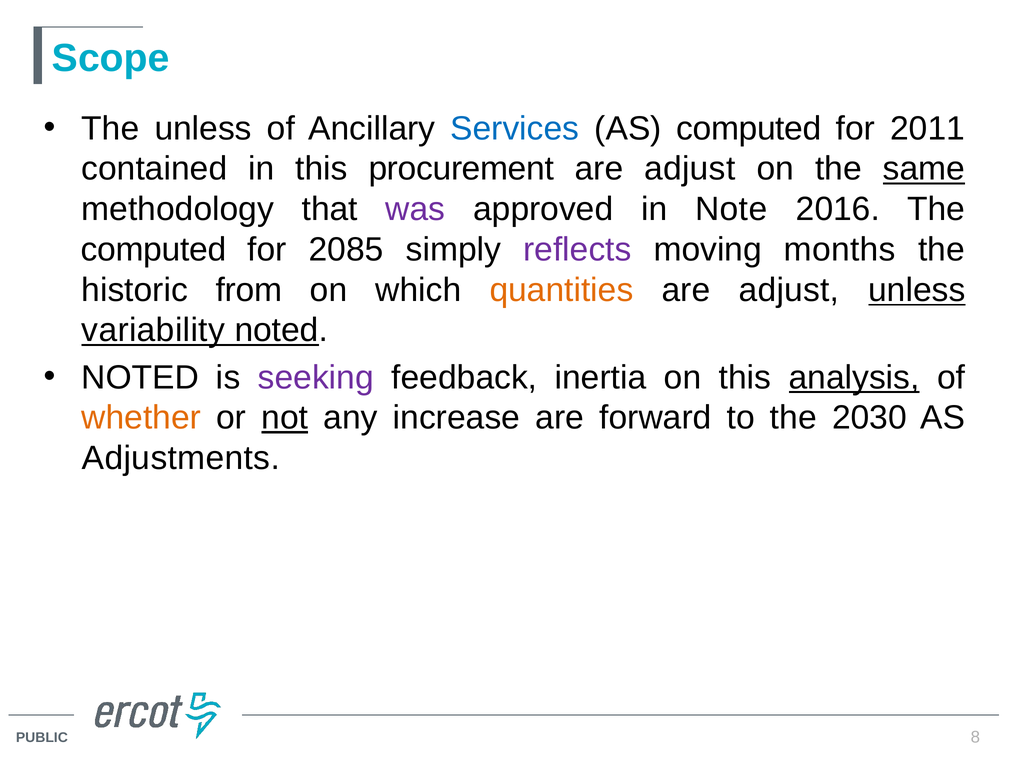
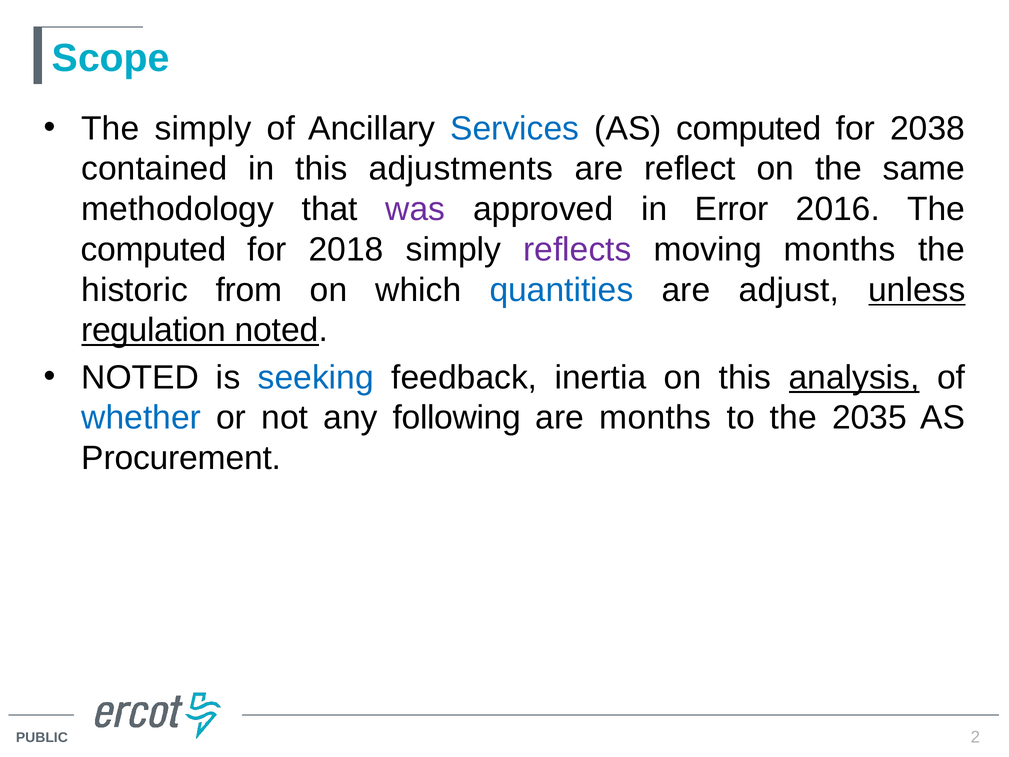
The unless: unless -> simply (203, 128)
2011: 2011 -> 2038 (928, 128)
procurement: procurement -> adjustments (461, 169)
adjust: adjust -> reflect (690, 169)
same underline: present -> none (924, 169)
Note: Note -> Error (732, 209)
2085: 2085 -> 2018 (346, 249)
quantities colour: orange -> blue (561, 290)
variability: variability -> regulation (154, 330)
seeking colour: purple -> blue (316, 377)
whether colour: orange -> blue (141, 418)
not underline: present -> none (285, 418)
increase: increase -> following (457, 418)
are forward: forward -> months (655, 418)
2030: 2030 -> 2035 (869, 418)
Adjustments: Adjustments -> Procurement (181, 458)
8: 8 -> 2 (975, 737)
